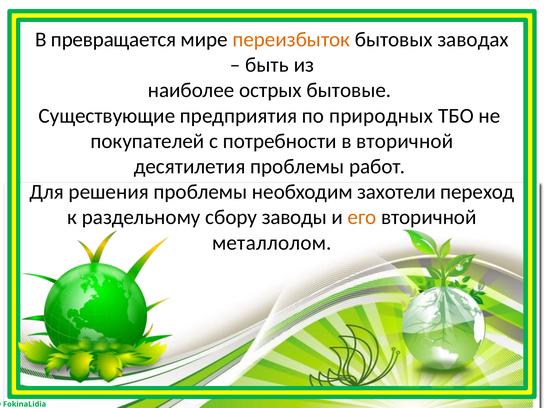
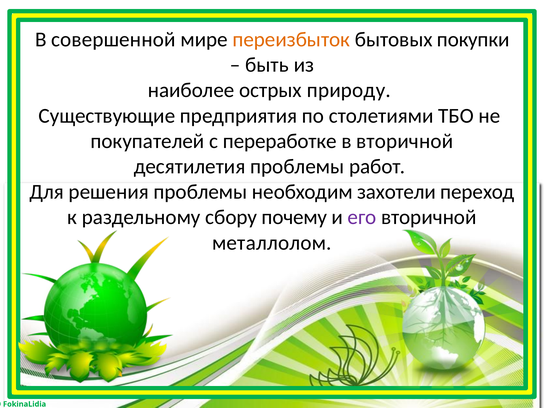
превращается: превращается -> совершенной (113, 39)
заводах: заводах -> покупки (473, 39)
бытовые: бытовые -> природу (349, 90)
природных: природных -> столетиями (381, 116)
потребности: потребности -> переработке (280, 141)
заводы: заводы -> почему (294, 217)
его colour: orange -> purple (362, 217)
